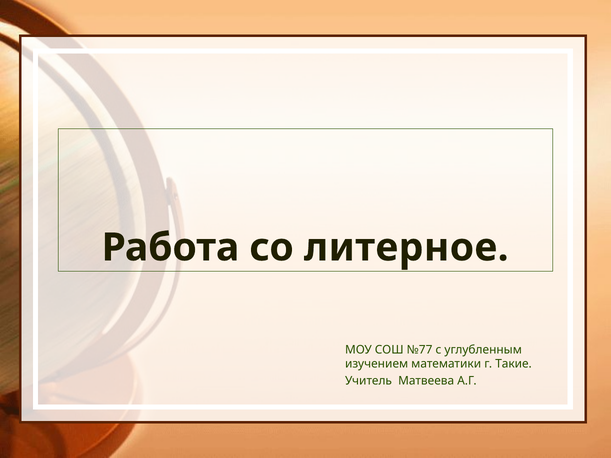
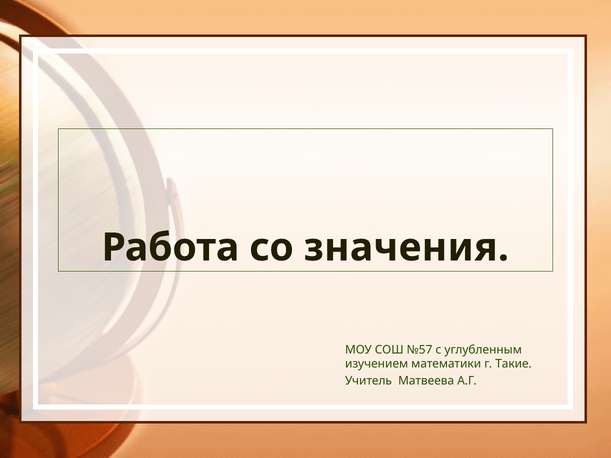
литерное: литерное -> значения (406, 248)
№77: №77 -> №57 (420, 350)
